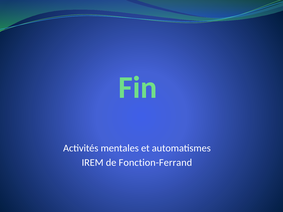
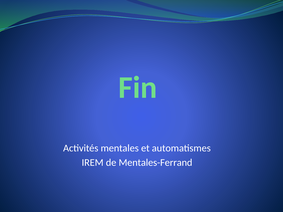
Fonction-Ferrand: Fonction-Ferrand -> Mentales-Ferrand (155, 163)
